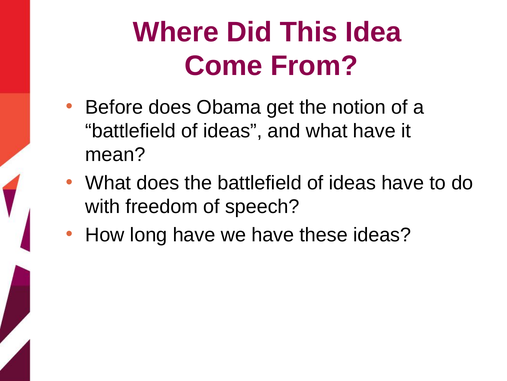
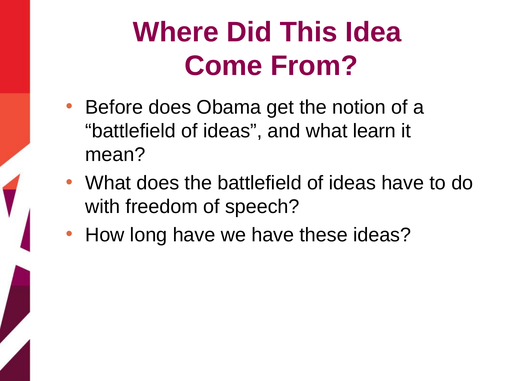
what have: have -> learn (374, 131)
